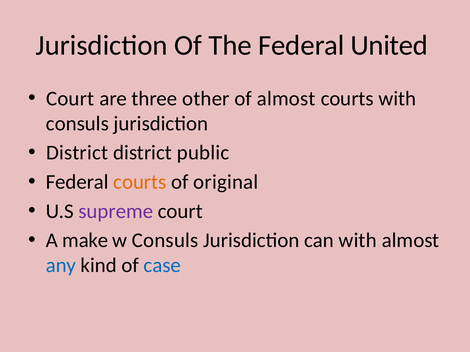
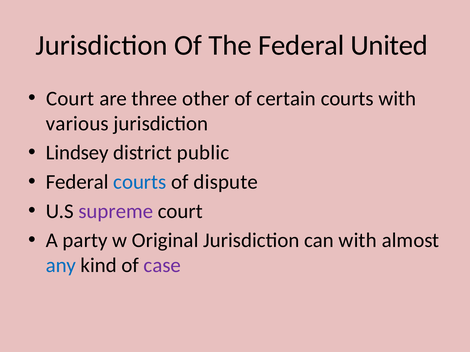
of almost: almost -> certain (286, 99)
consuls: consuls -> various (77, 124)
District: District -> Lindsey (77, 153)
courts colour: orange -> blue (140, 182)
original: original -> dispute (226, 182)
make: make -> party (85, 241)
w Consuls: Consuls -> Original (165, 241)
case colour: blue -> purple (162, 266)
